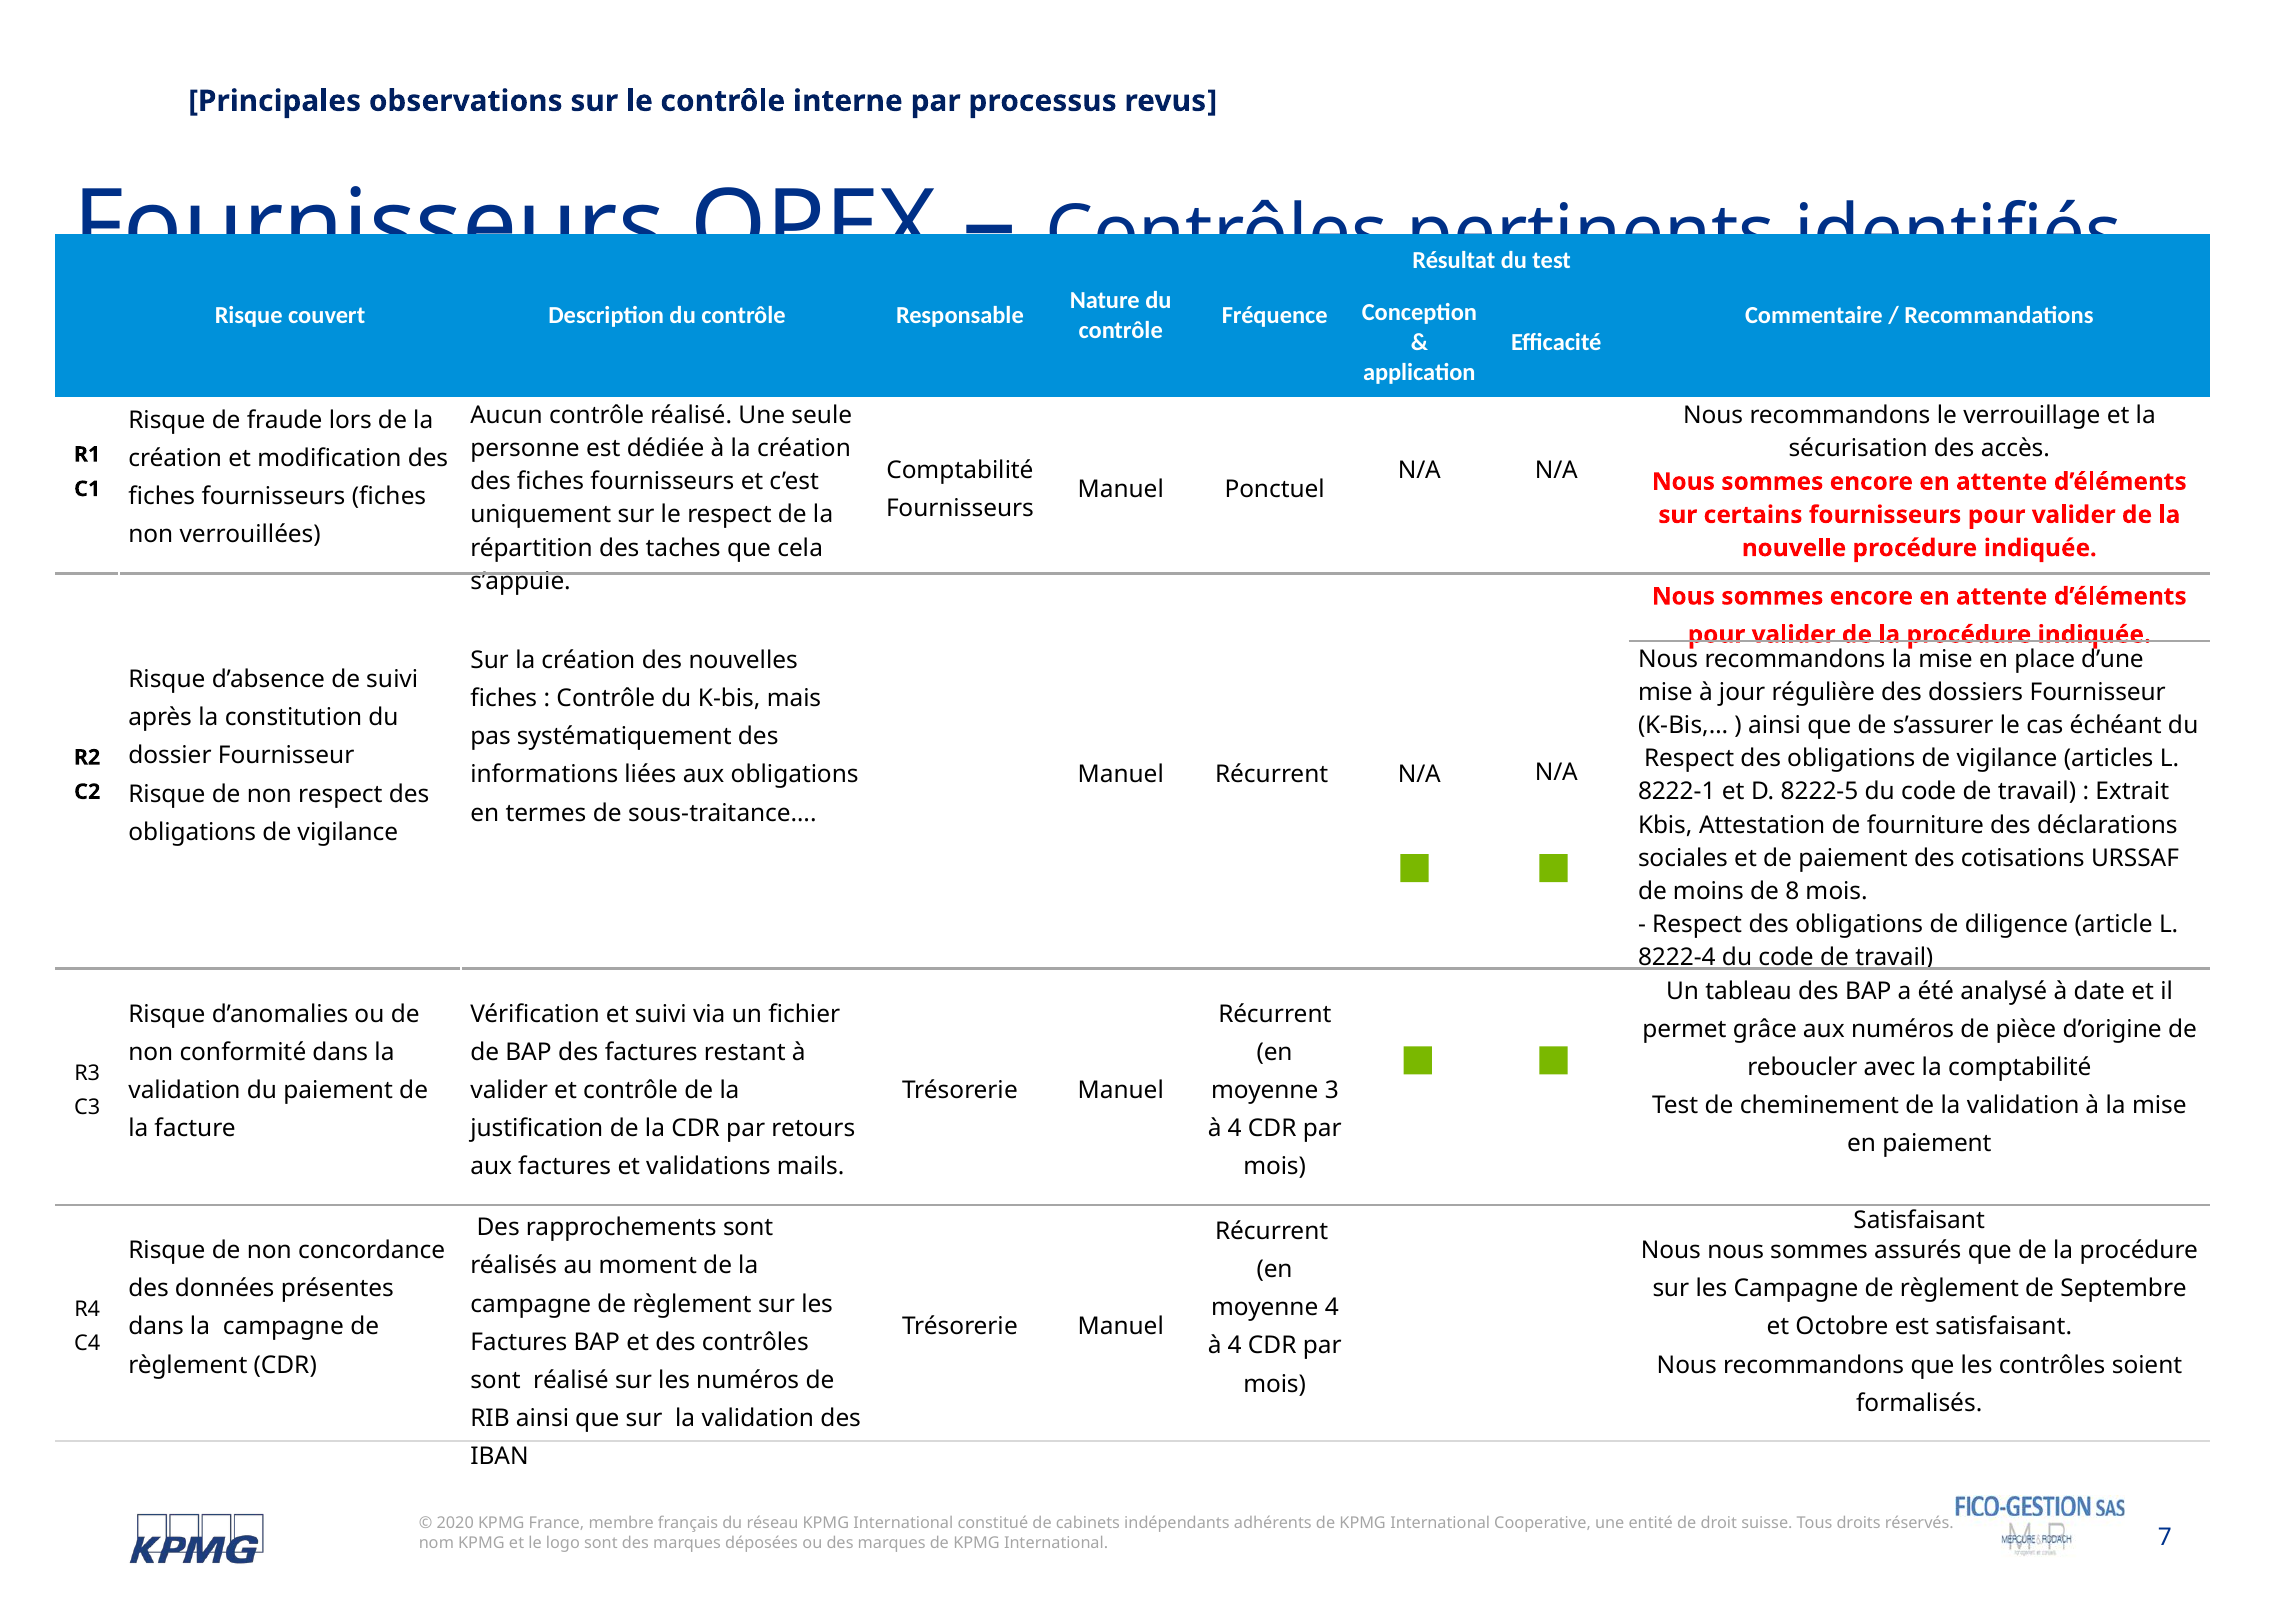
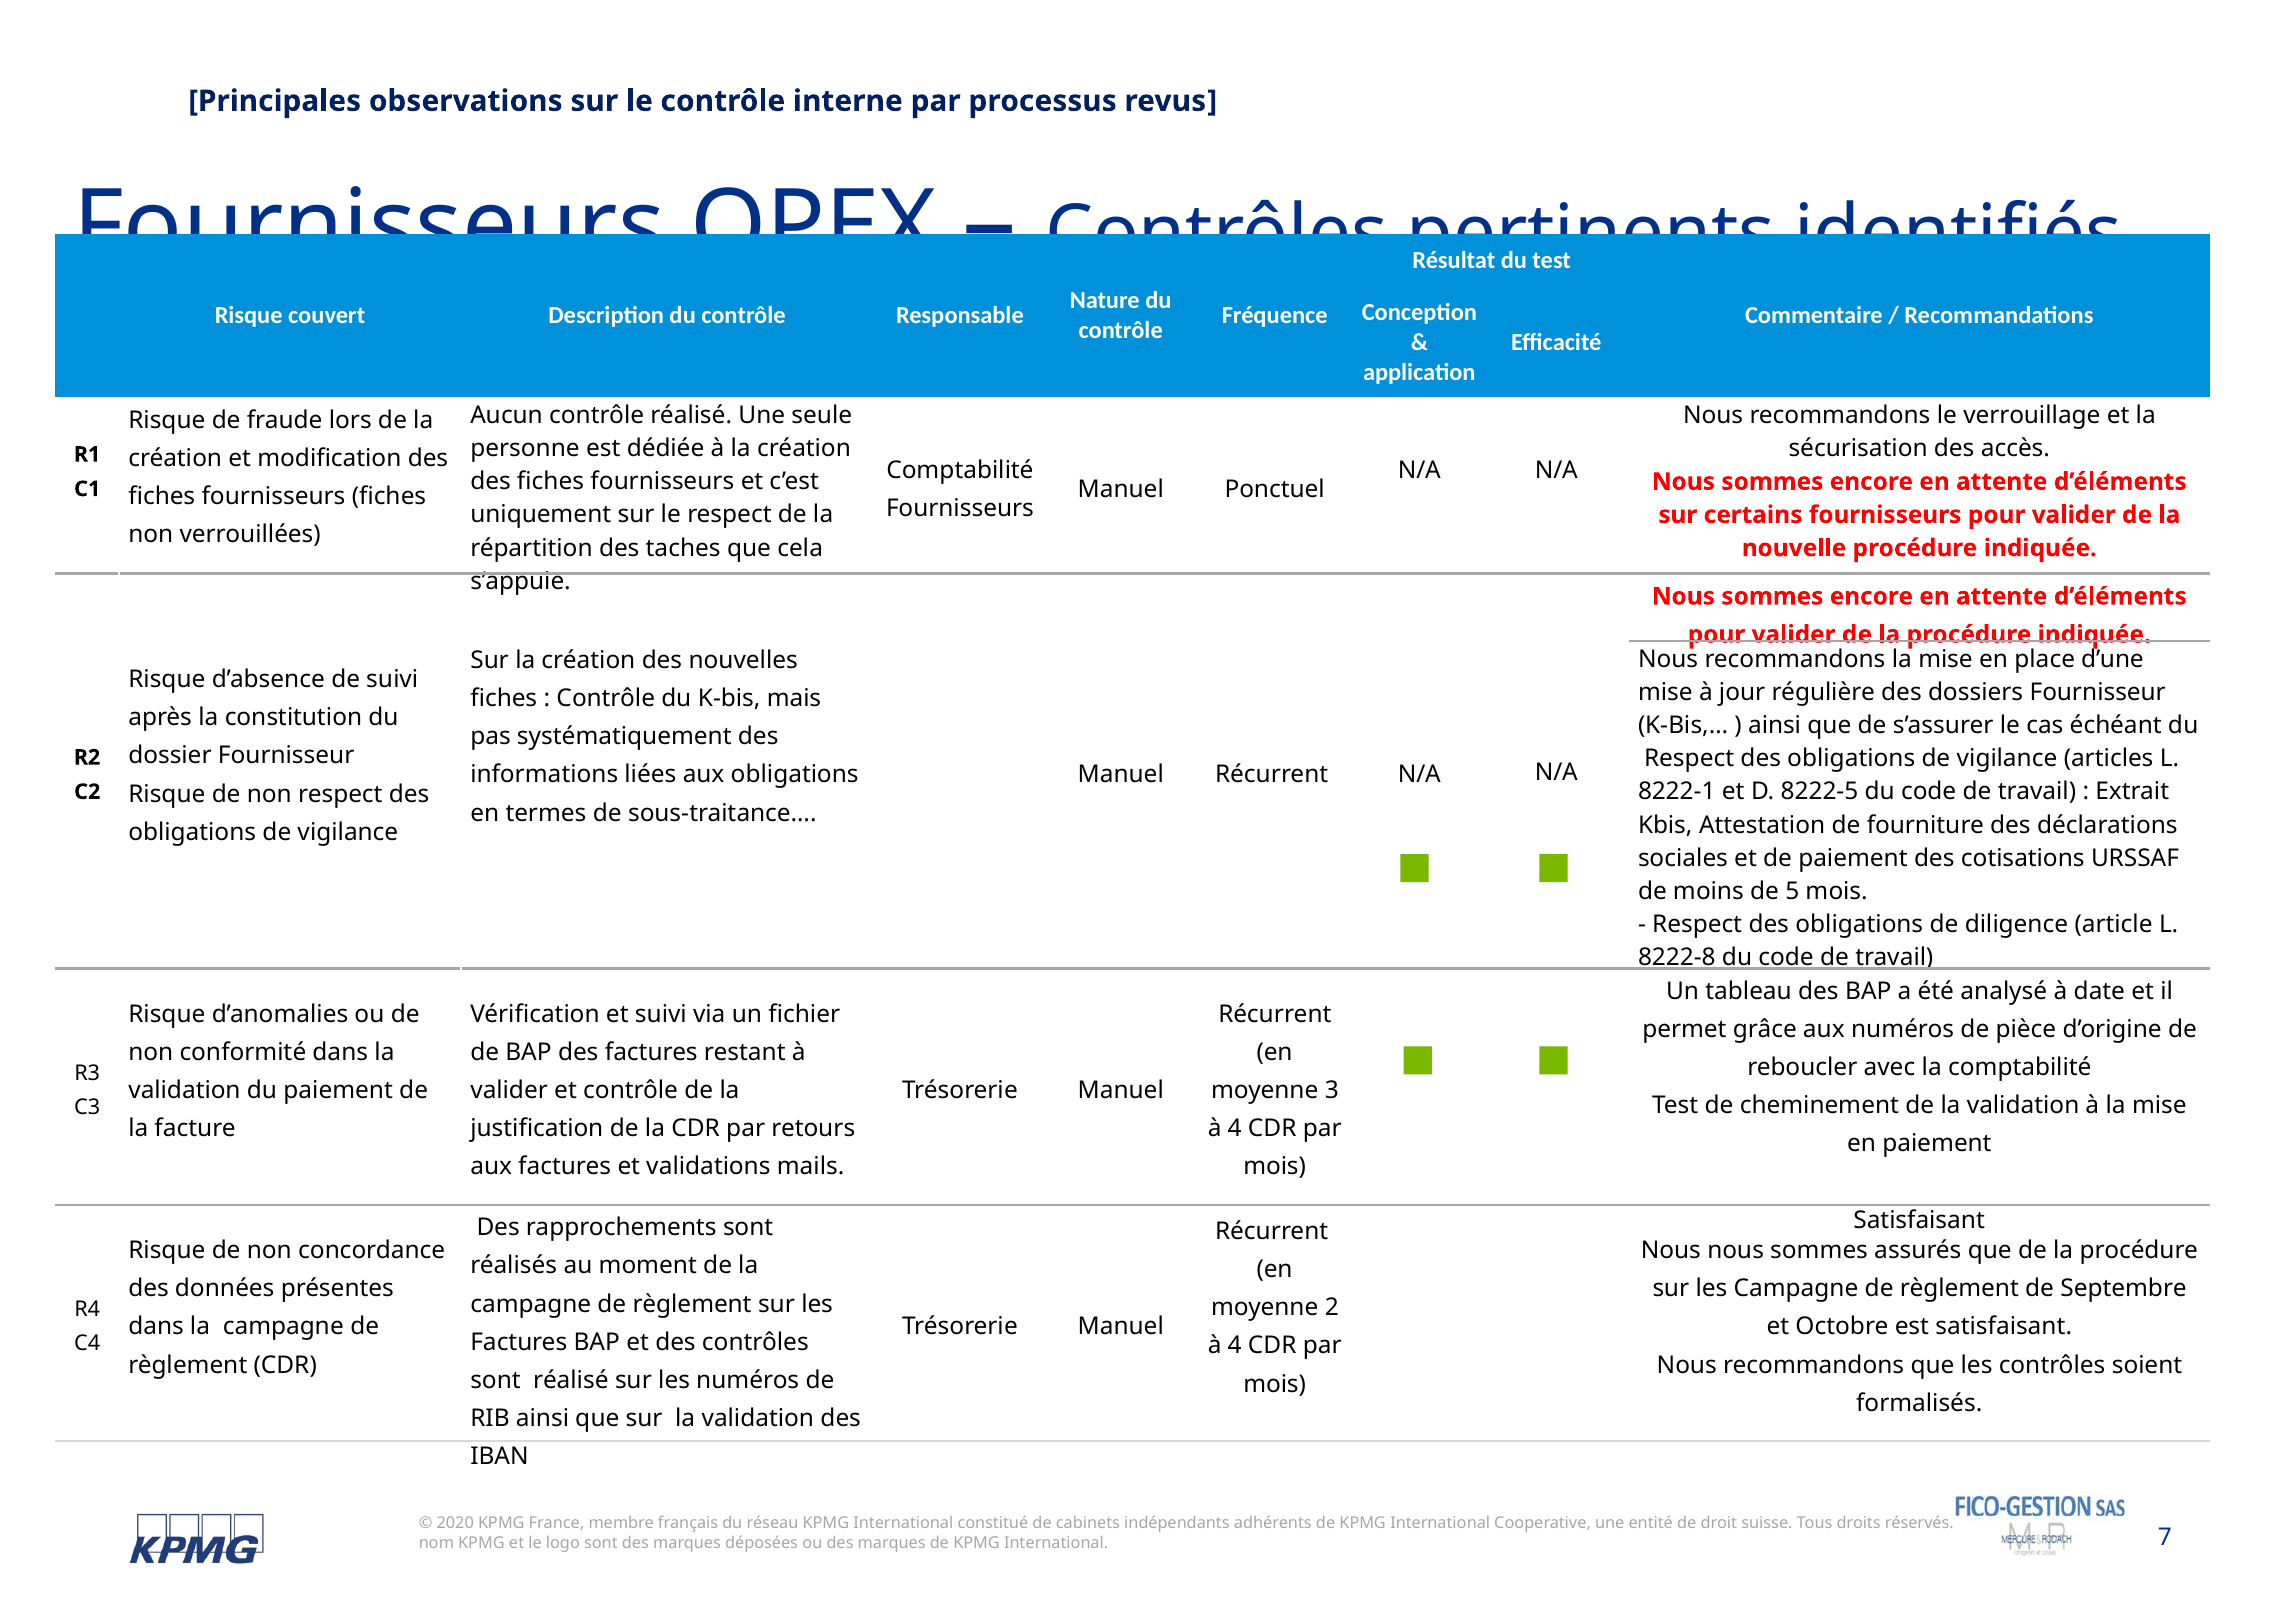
8: 8 -> 5 (1792, 892)
8222-4: 8222-4 -> 8222-8 (1677, 958)
moyenne 4: 4 -> 2 (1332, 1308)
